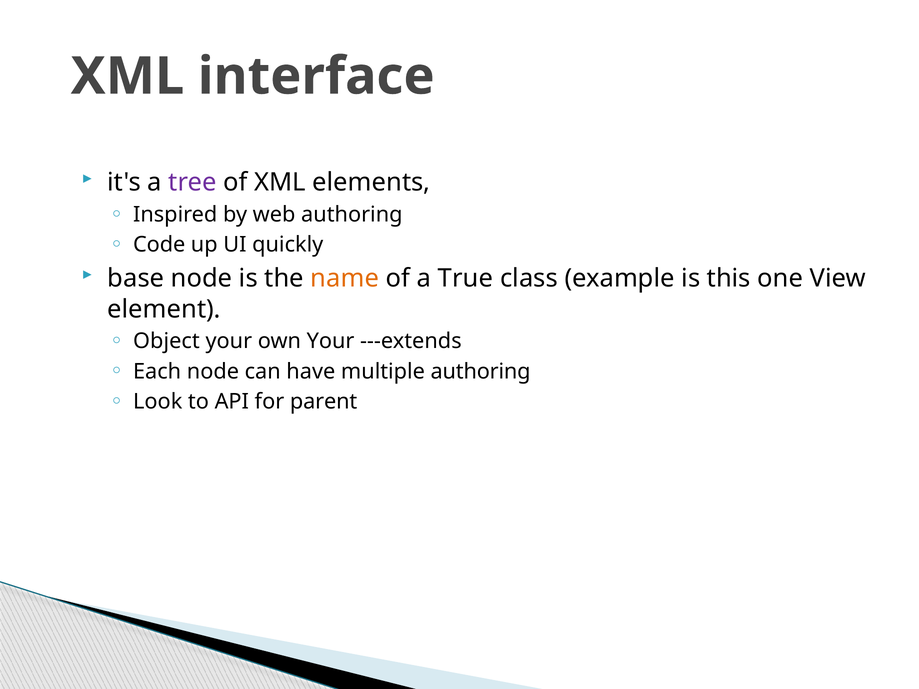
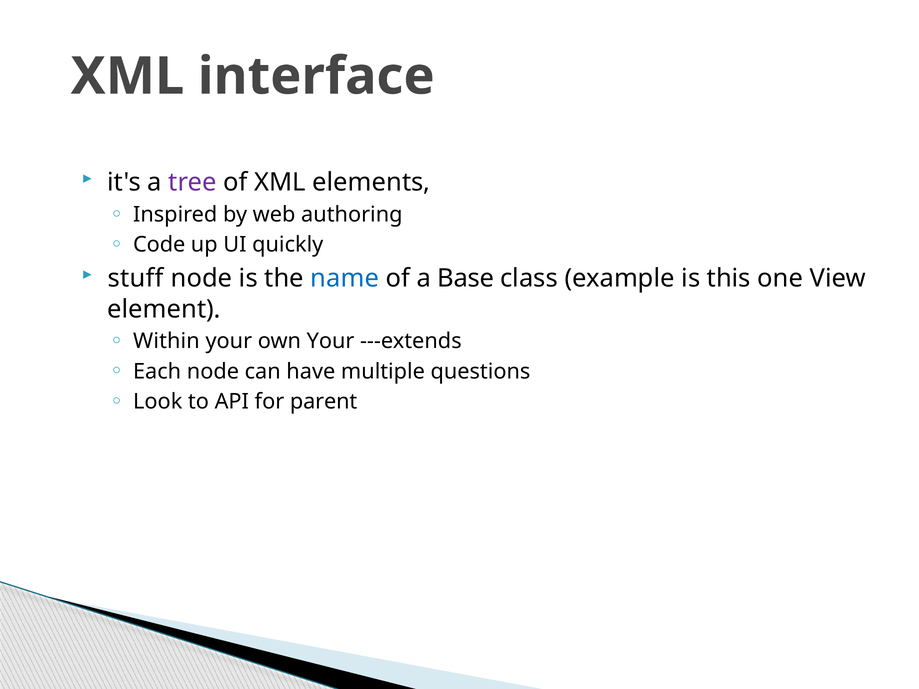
base: base -> stuff (136, 279)
name colour: orange -> blue (345, 279)
True: True -> Base (466, 279)
Object: Object -> Within (166, 341)
multiple authoring: authoring -> questions (480, 372)
